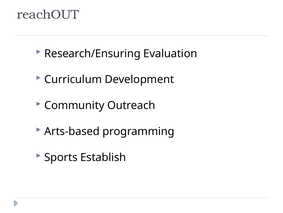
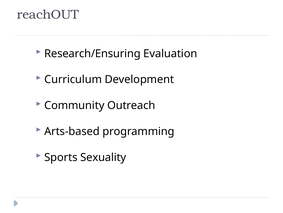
Establish: Establish -> Sexuality (103, 157)
